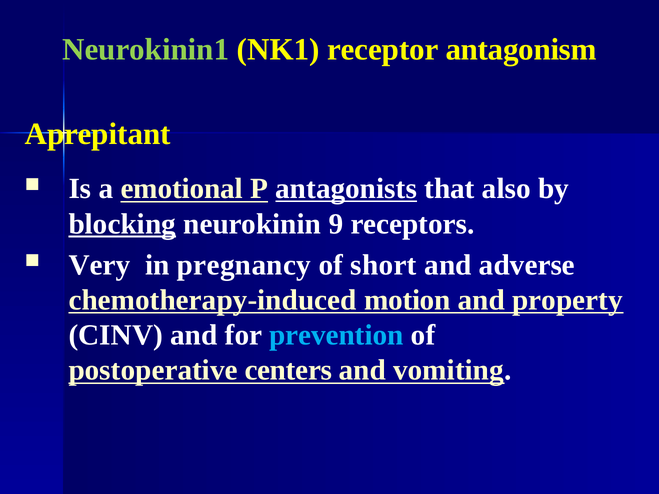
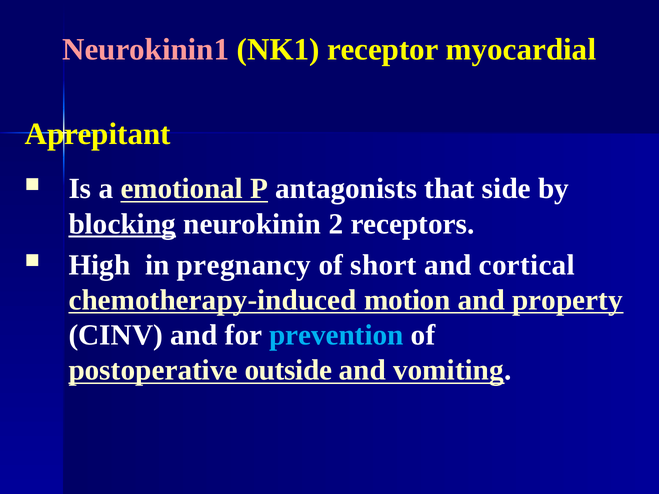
Neurokinin1 colour: light green -> pink (146, 49)
antagonism: antagonism -> myocardial (521, 49)
antagonists underline: present -> none (346, 189)
also: also -> side (506, 189)
9: 9 -> 2 (336, 224)
Very: Very -> High (100, 265)
adverse: adverse -> cortical (527, 265)
centers: centers -> outside (288, 370)
